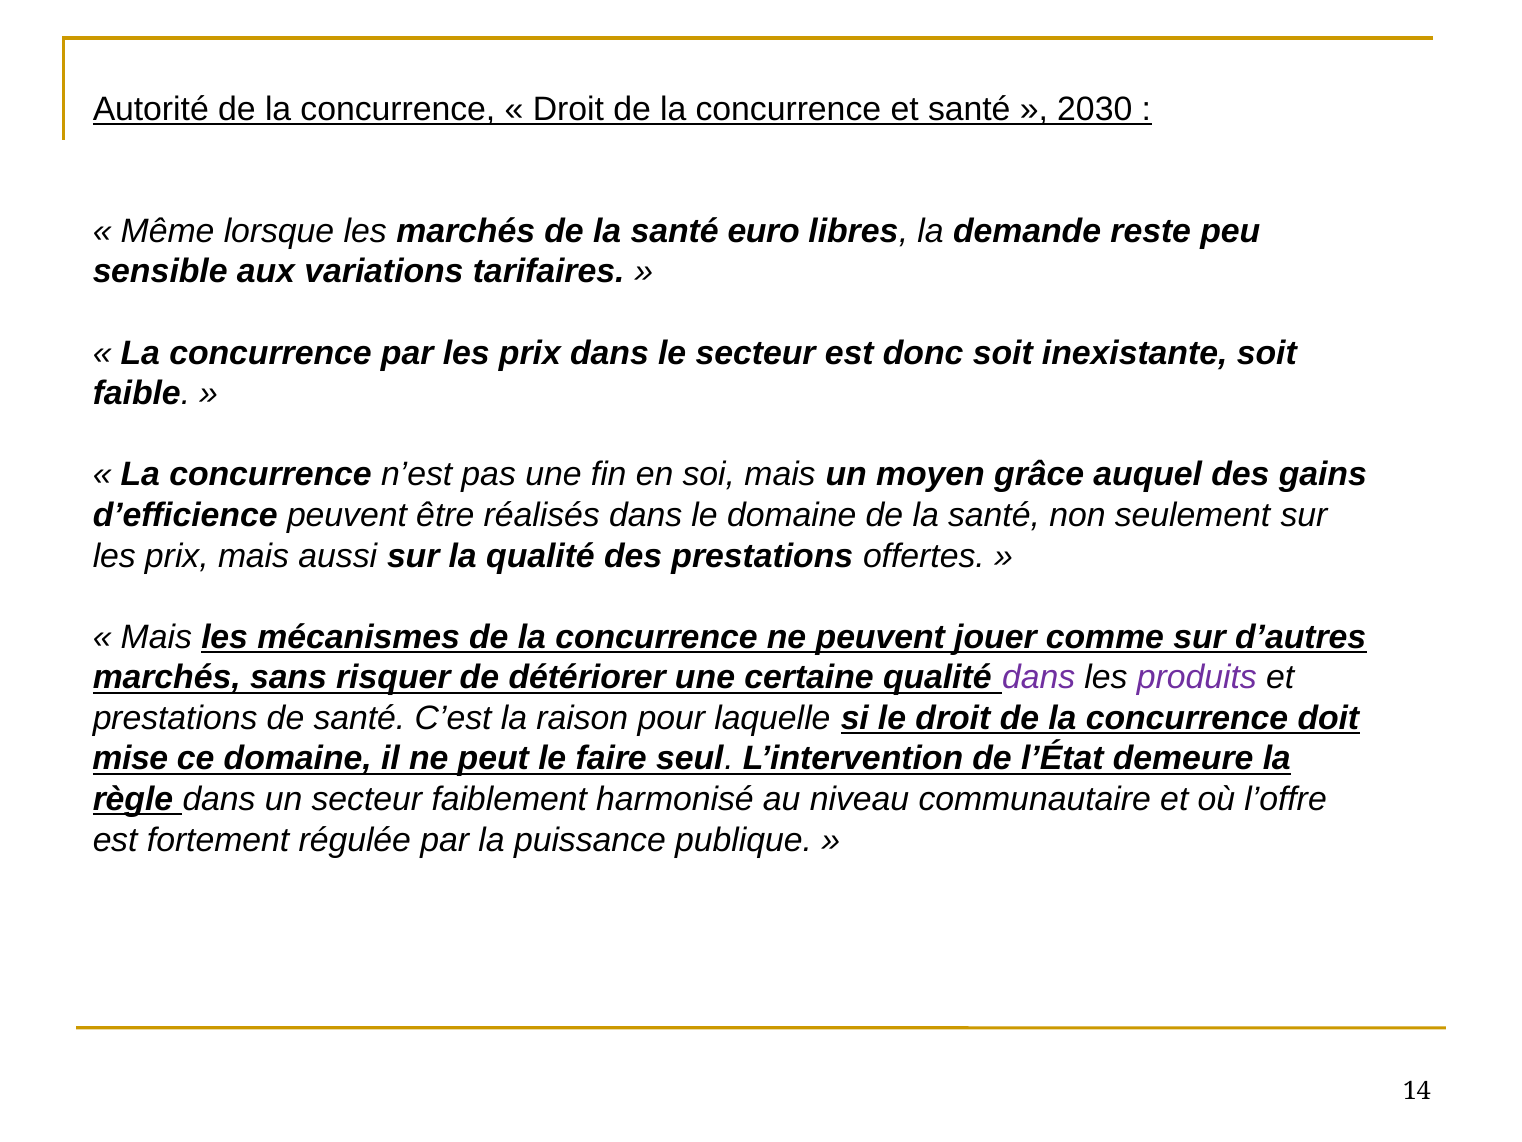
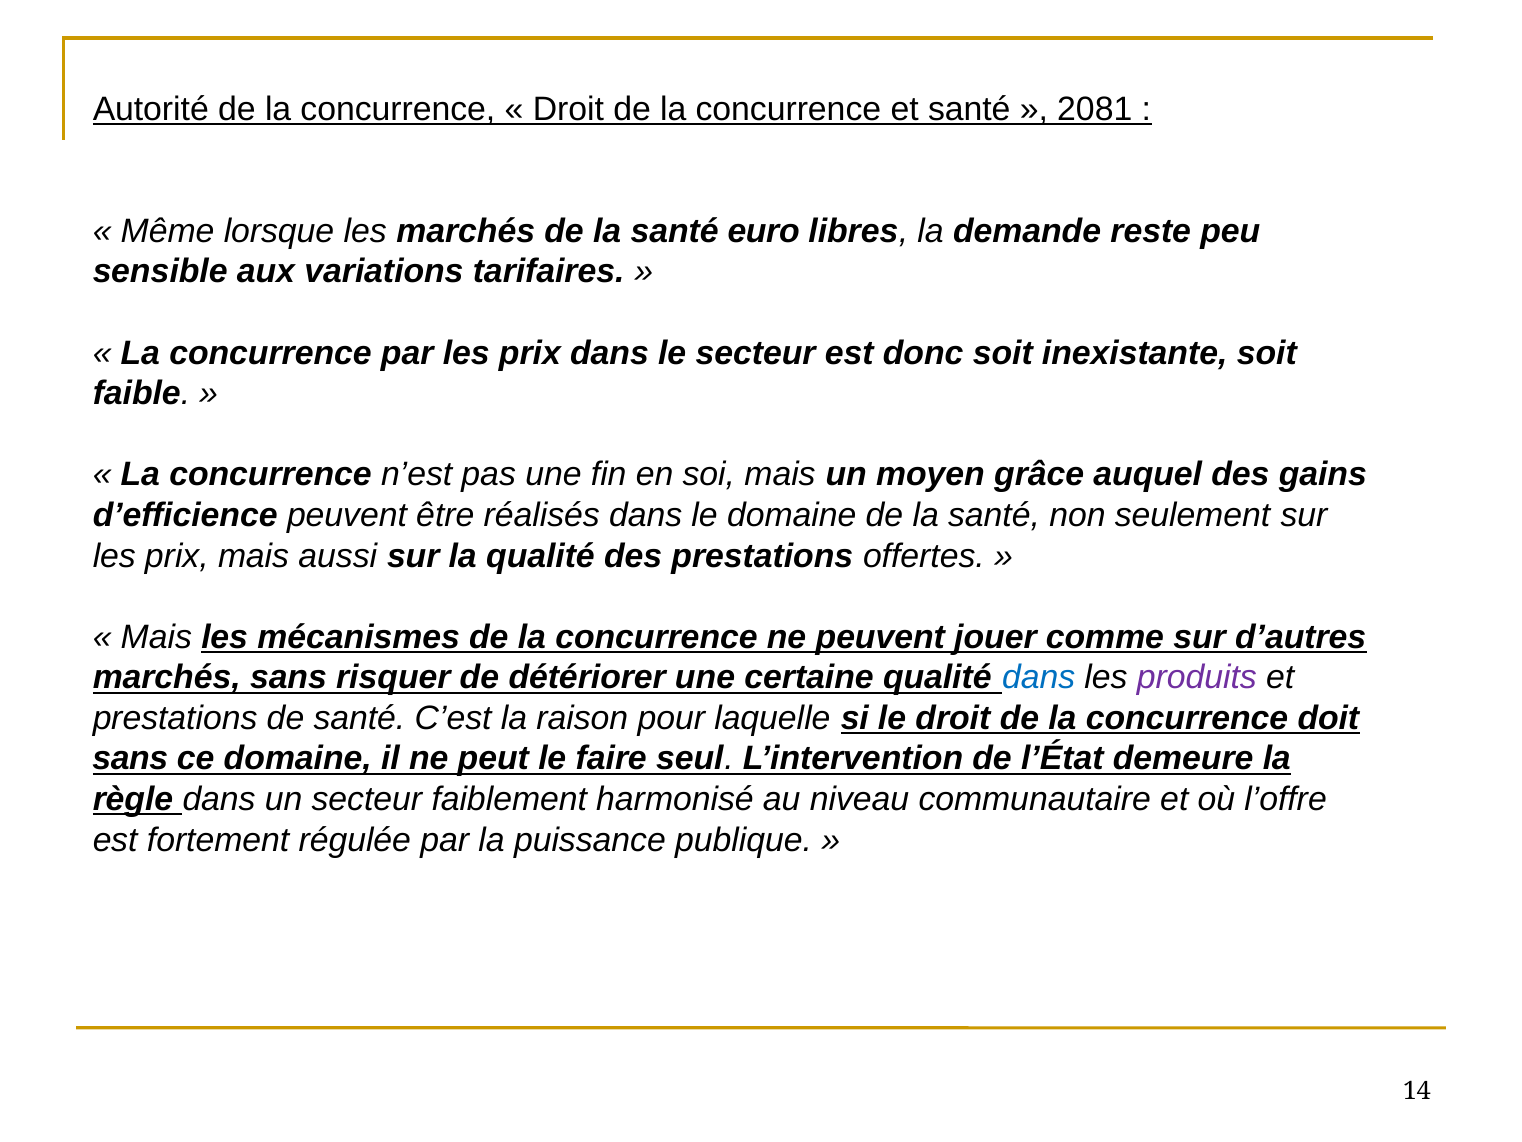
2030: 2030 -> 2081 (1095, 109)
dans colour: purple -> blue (1039, 677)
mise: mise -> sans (130, 758)
